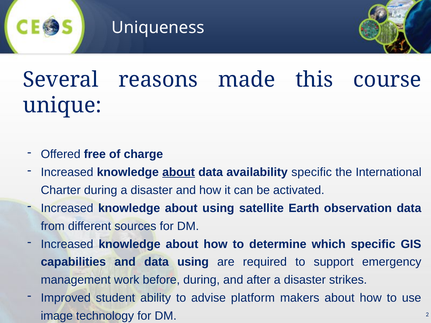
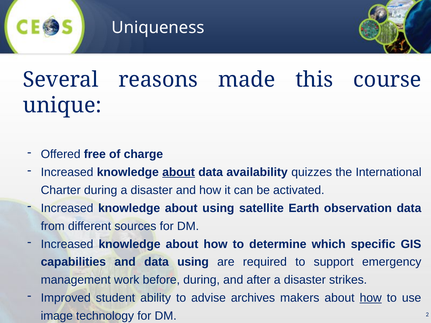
availability specific: specific -> quizzes (312, 172)
platform: platform -> archives (253, 298)
how underline: none -> present (371, 298)
